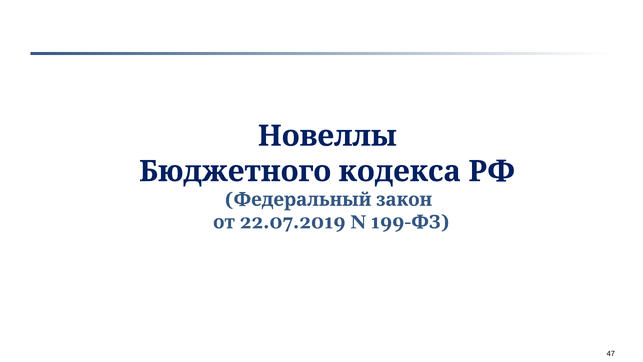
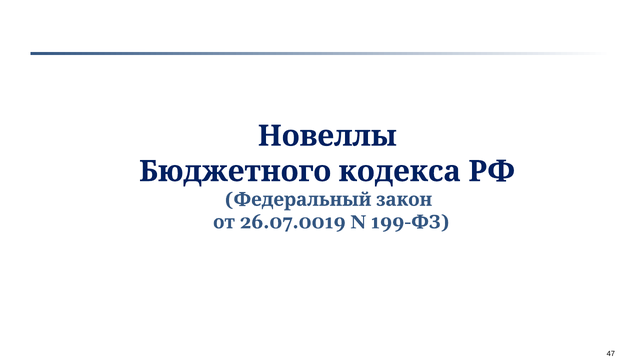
22.07.2019: 22.07.2019 -> 26.07.0019 (293, 222)
